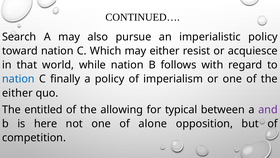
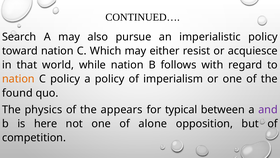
nation colour: blue -> orange (18, 79)
C finally: finally -> policy (65, 79)
either: either -> found (17, 93)
entitled: entitled -> physics (43, 109)
allowing: allowing -> appears (122, 109)
